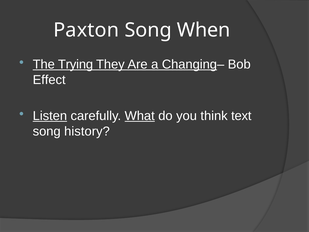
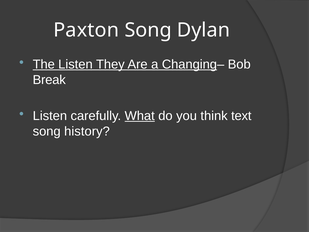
When: When -> Dylan (203, 30)
The Trying: Trying -> Listen (75, 64)
Effect: Effect -> Break (49, 80)
Listen underline: present -> none (50, 116)
